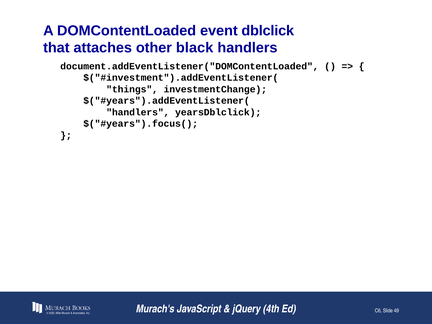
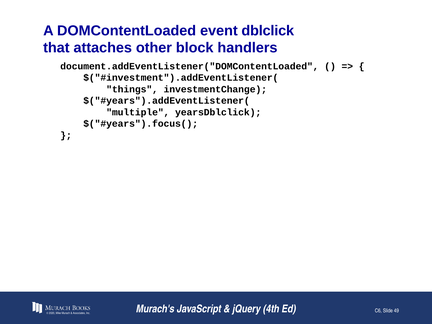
black: black -> block (195, 48)
handlers: handlers -> multiple (138, 112)
